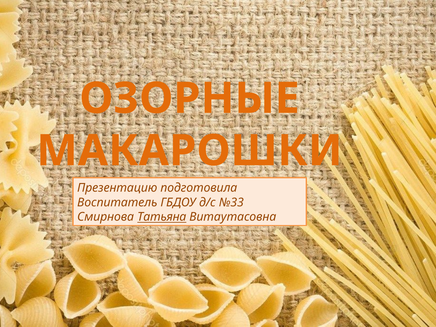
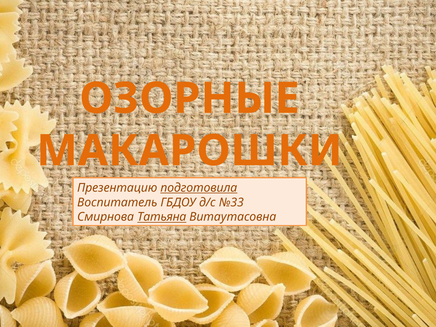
подготовила underline: none -> present (199, 188)
